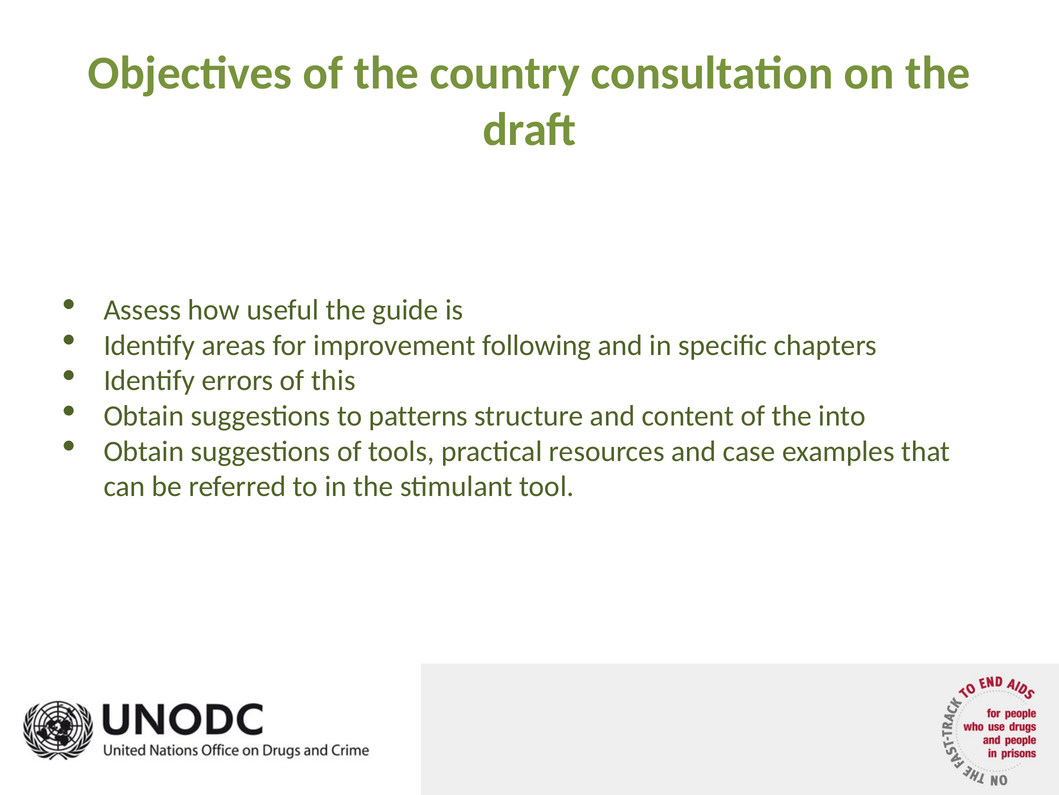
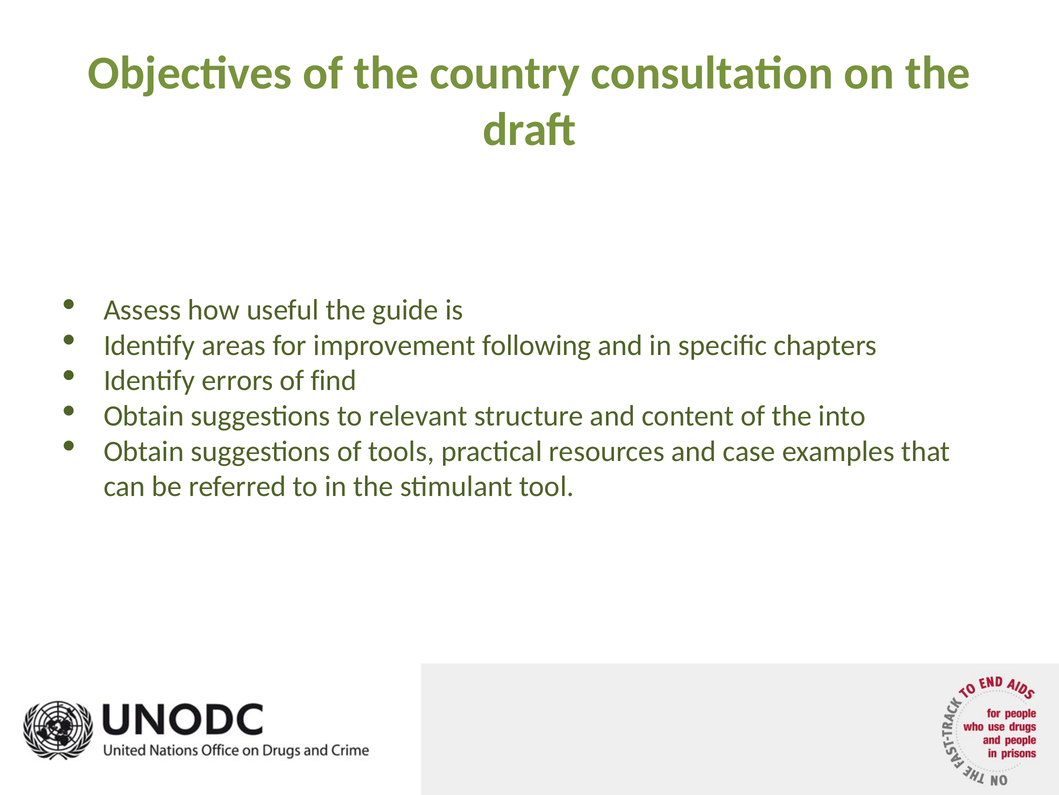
this: this -> find (334, 380)
patterns: patterns -> relevant (418, 416)
